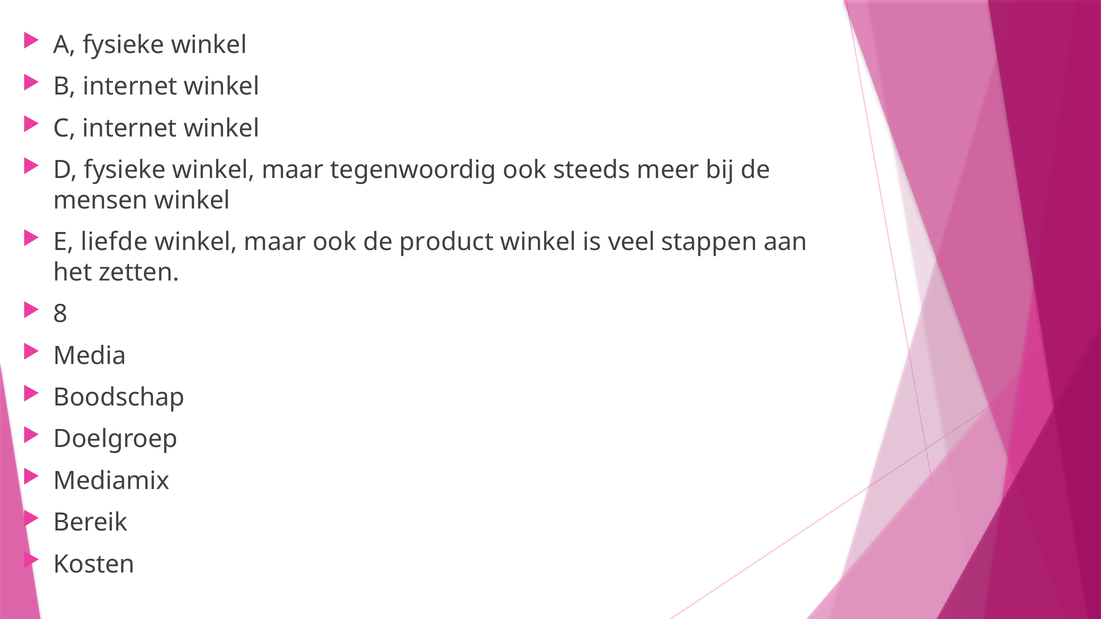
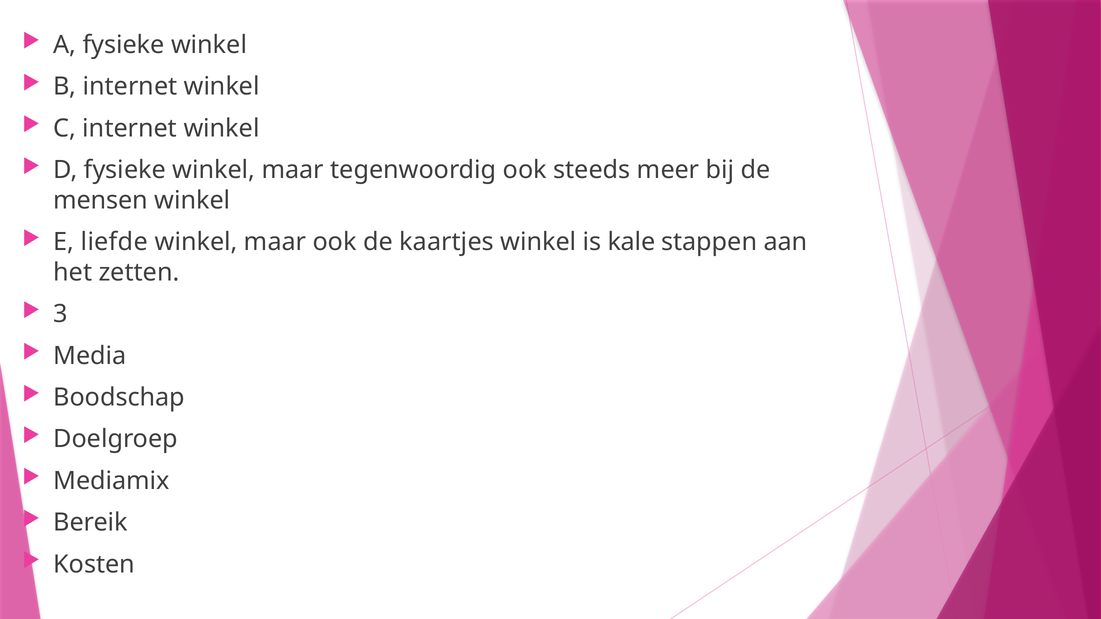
product: product -> kaartjes (447, 242)
veel: veel -> kale (632, 242)
8: 8 -> 3 (61, 314)
